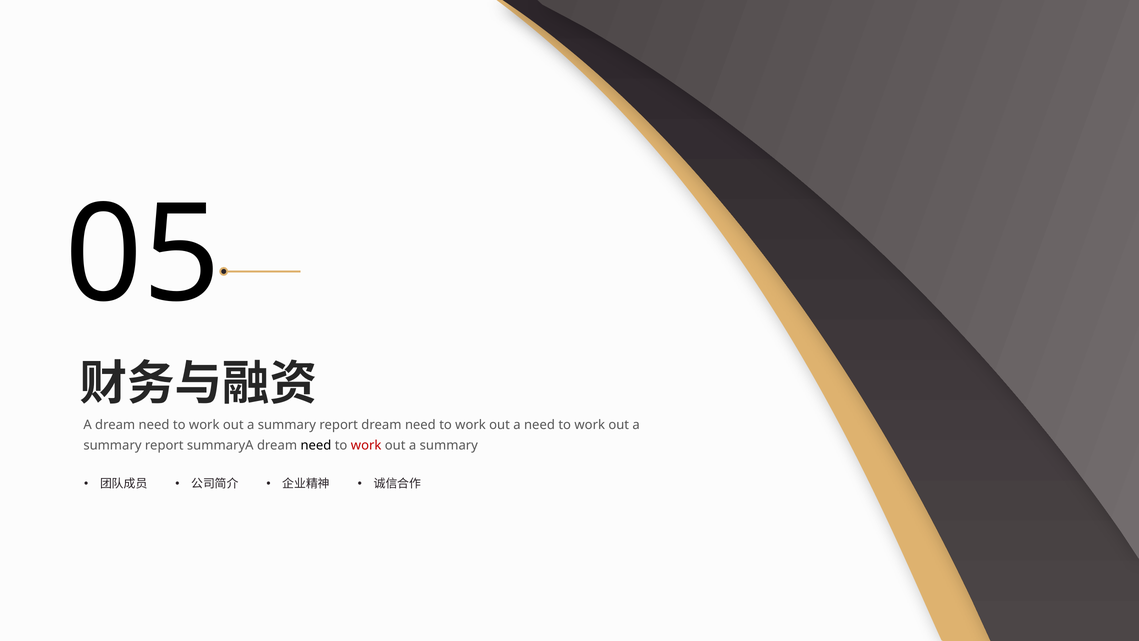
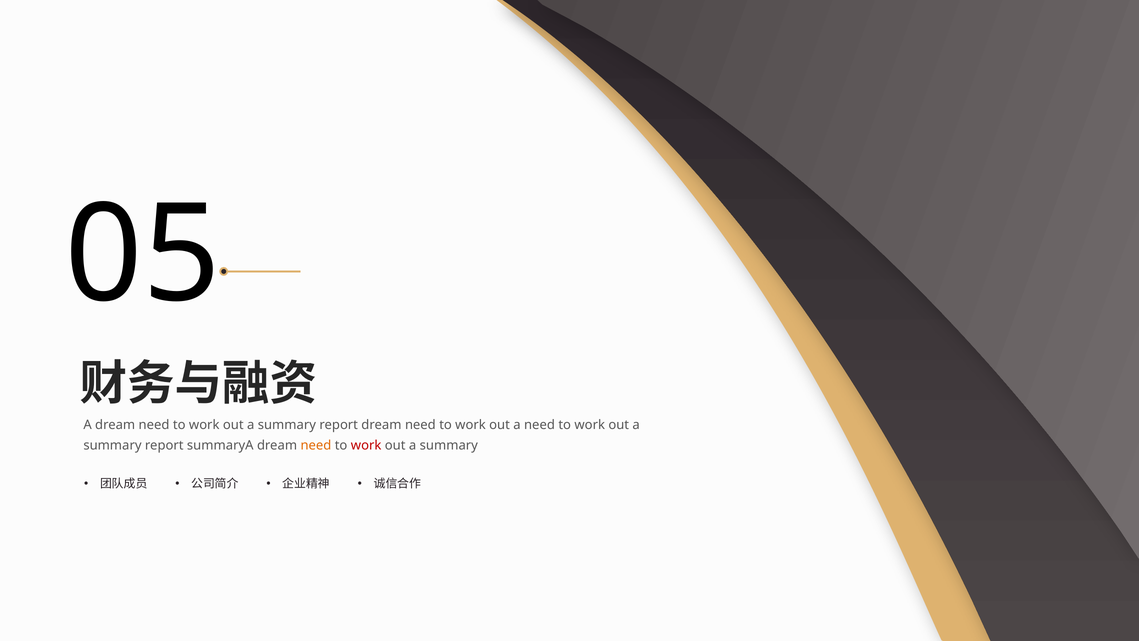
need colour: black -> orange (316, 445)
